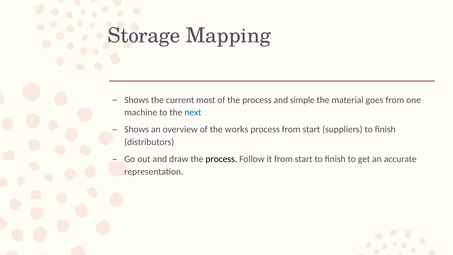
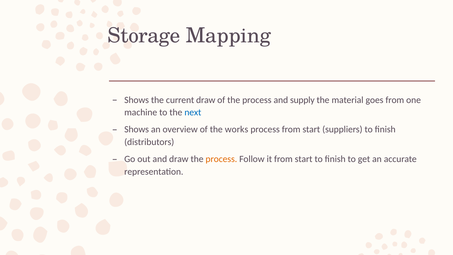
current most: most -> draw (206, 100)
simple: simple -> supply (302, 100)
process colour: black -> orange (221, 159)
